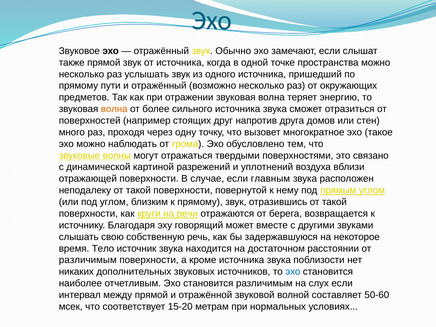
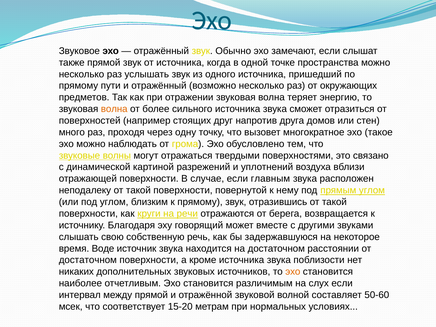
Тело: Тело -> Воде (103, 248)
различимым: различимым -> достаточном (88, 260)
эхо colour: blue -> orange (293, 272)
